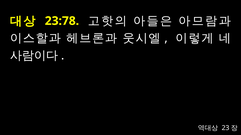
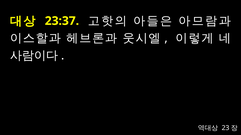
23:78: 23:78 -> 23:37 (62, 21)
